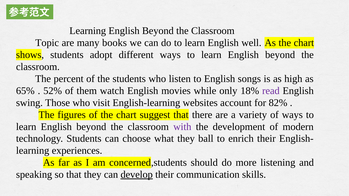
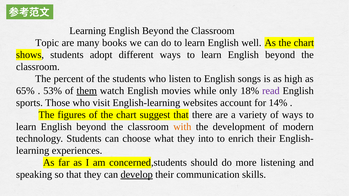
52%: 52% -> 53% (53, 91)
them underline: none -> present (87, 91)
swing: swing -> sports (29, 103)
82%: 82% -> 14% (278, 103)
with colour: purple -> orange (182, 127)
ball: ball -> into (206, 139)
